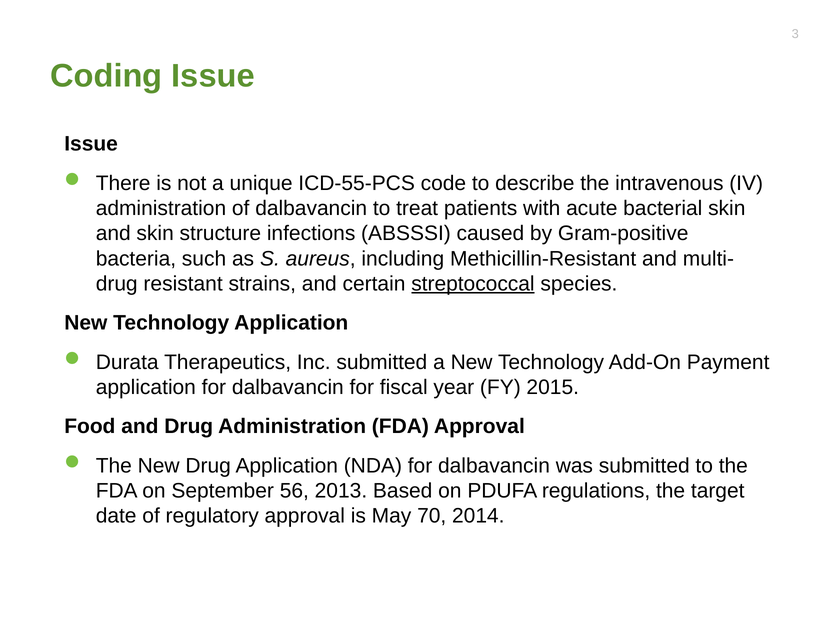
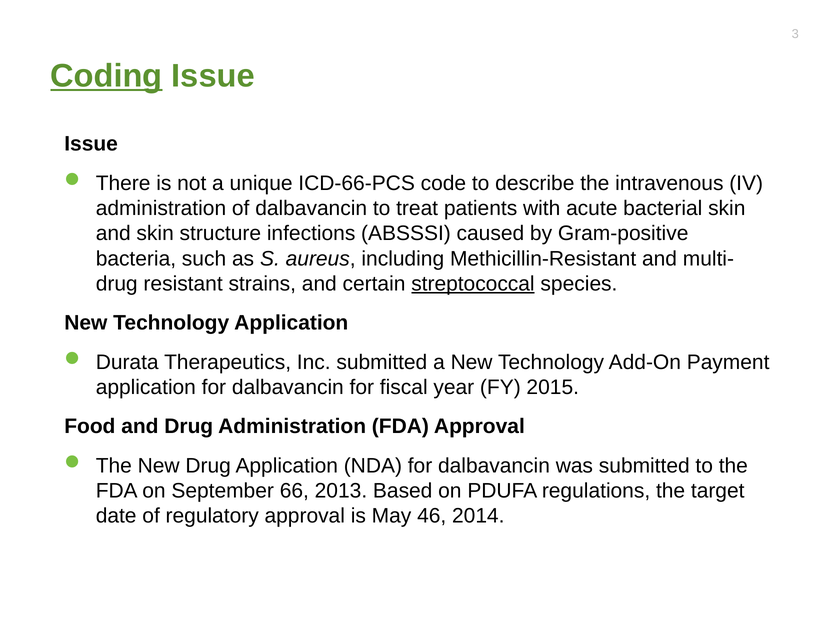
Coding underline: none -> present (106, 76)
ICD-55-PCS: ICD-55-PCS -> ICD-66-PCS (357, 183)
56: 56 -> 66 (294, 491)
70: 70 -> 46 (432, 516)
